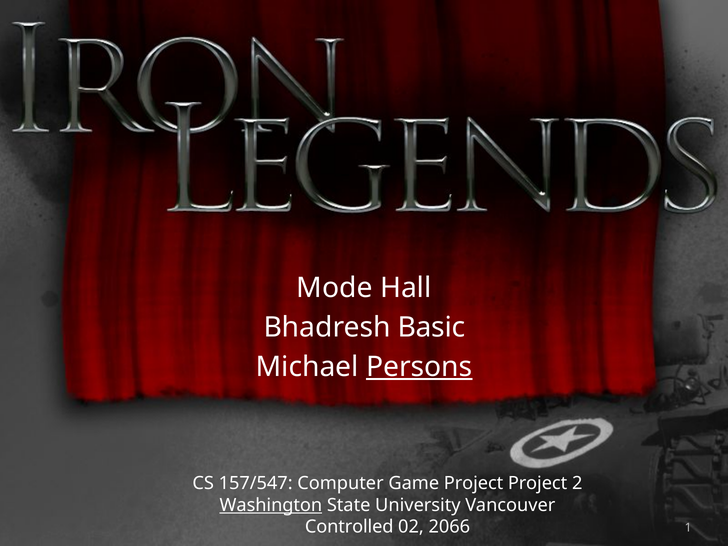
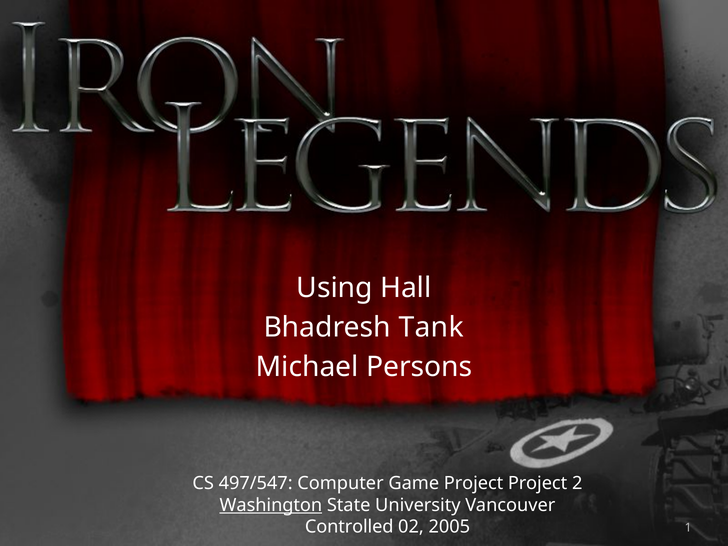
Mode: Mode -> Using (335, 288)
Basic: Basic -> Tank (431, 327)
Persons underline: present -> none (419, 367)
157/547: 157/547 -> 497/547 (256, 483)
2066: 2066 -> 2005 (449, 527)
